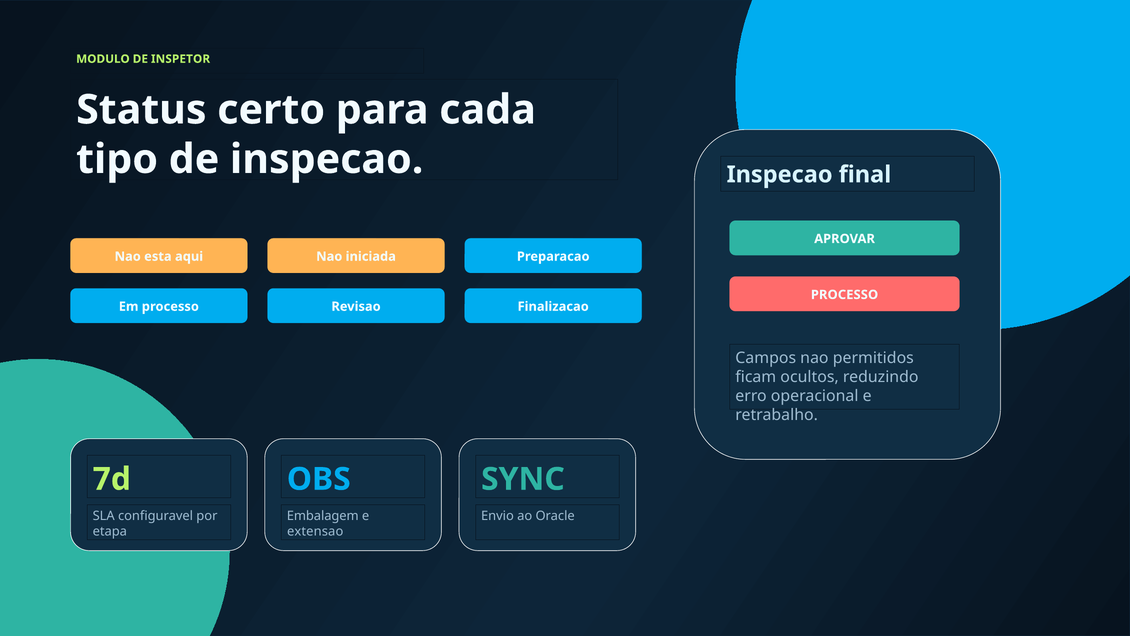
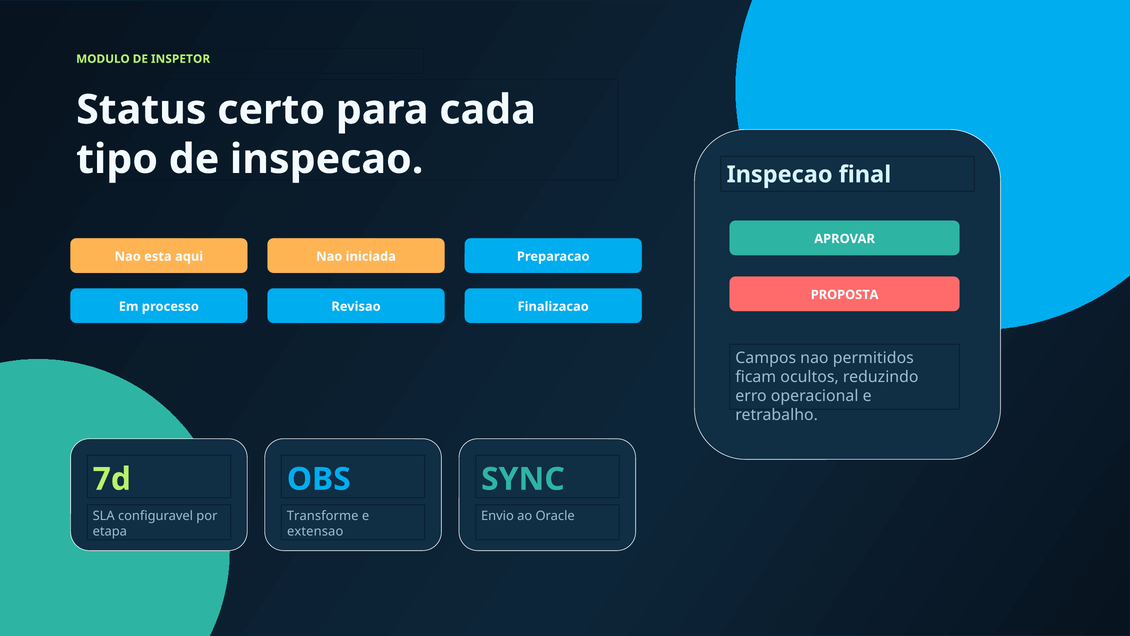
PROCESSO: PROCESSO -> PROPOSTA (845, 295)
Embalagem: Embalagem -> Transforme (323, 516)
